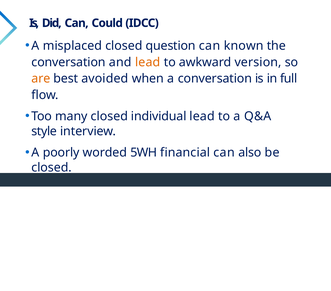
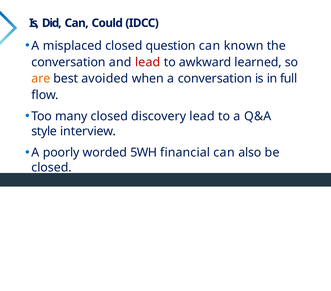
lead colour: orange -> red (148, 62)
version: version -> learned (258, 62)
individual: individual -> discovery (159, 116)
